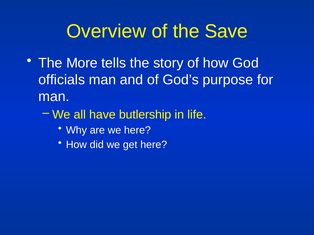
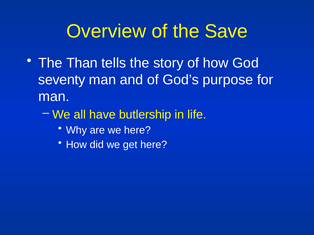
More: More -> Than (82, 63)
officials: officials -> seventy (62, 80)
